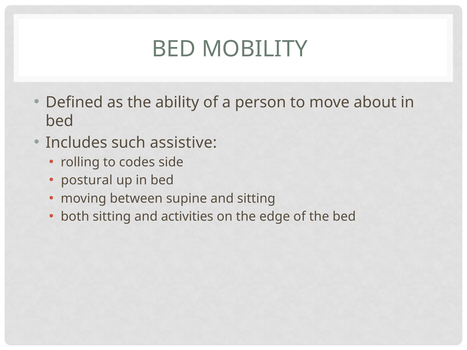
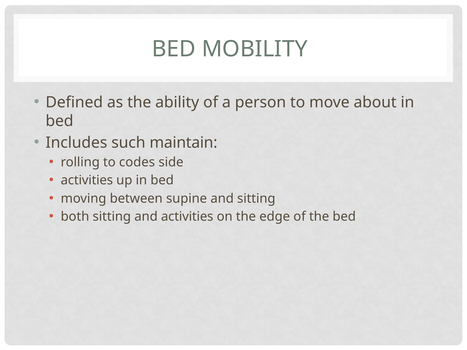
assistive: assistive -> maintain (184, 143)
postural: postural -> activities (87, 180)
